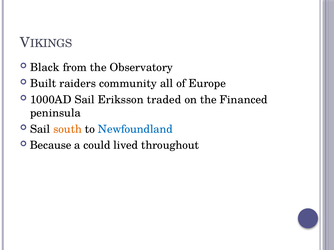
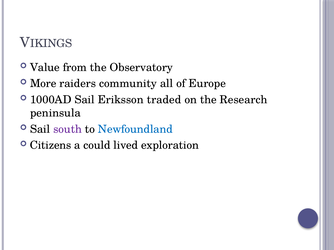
Black: Black -> Value (45, 68)
Built: Built -> More (43, 84)
Financed: Financed -> Research (244, 100)
south colour: orange -> purple (68, 129)
Because: Because -> Citizens (51, 146)
throughout: throughout -> exploration (170, 146)
